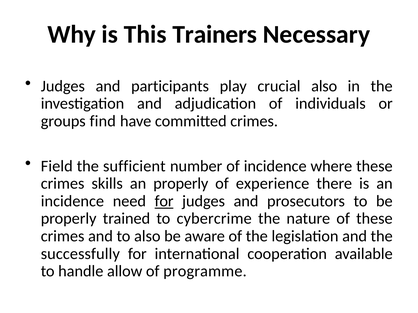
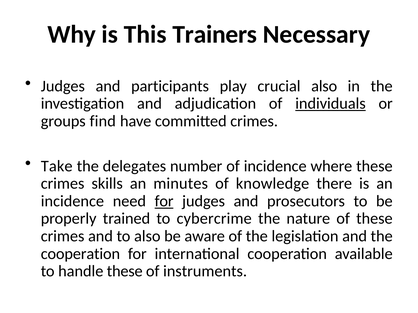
individuals underline: none -> present (330, 104)
Field: Field -> Take (57, 166)
sufficient: sufficient -> delegates (134, 166)
an properly: properly -> minutes (181, 184)
experience: experience -> knowledge (273, 184)
successfully: successfully -> cooperation (80, 254)
handle allow: allow -> these (125, 272)
programme: programme -> instruments (205, 272)
